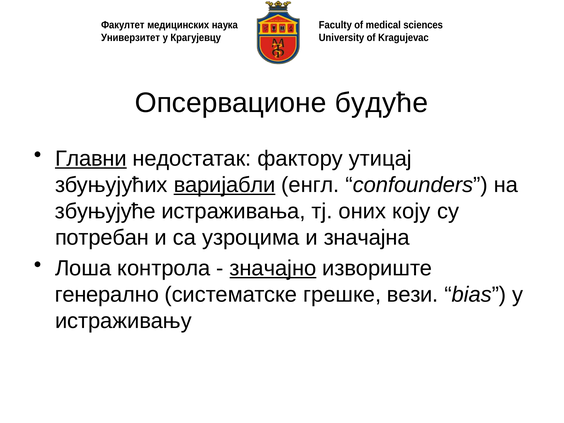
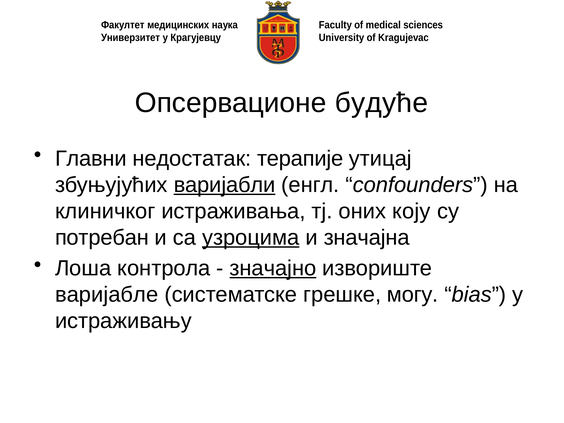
Главни underline: present -> none (91, 159)
фактору: фактору -> терапије (300, 159)
збуњујуће: збуњујуће -> клиничког (105, 211)
узроцима underline: none -> present (251, 238)
генерално: генерално -> варијабле (107, 295)
вези: вези -> могу (413, 295)
